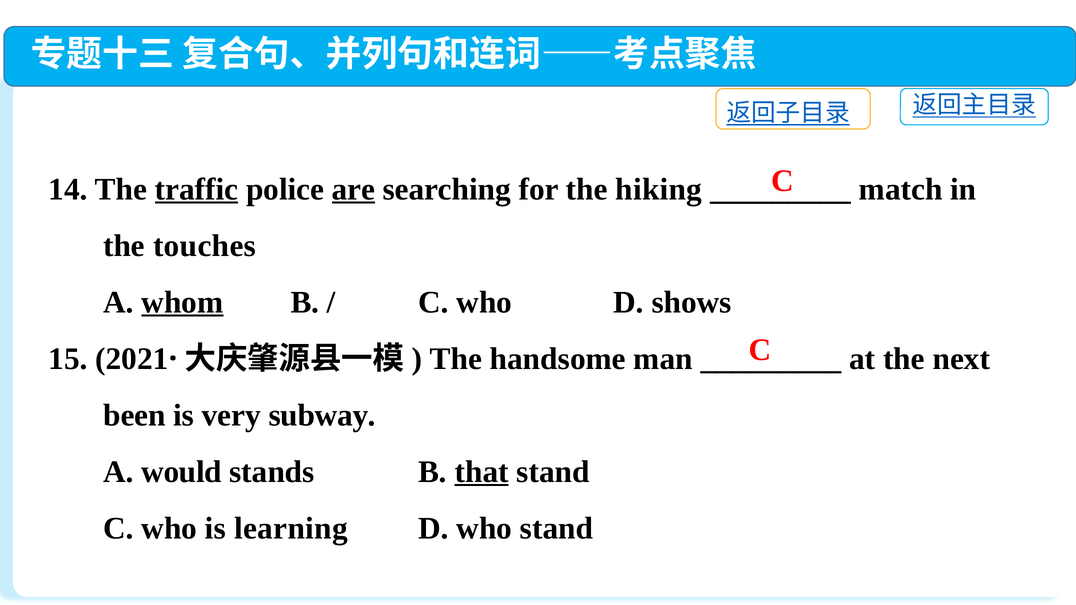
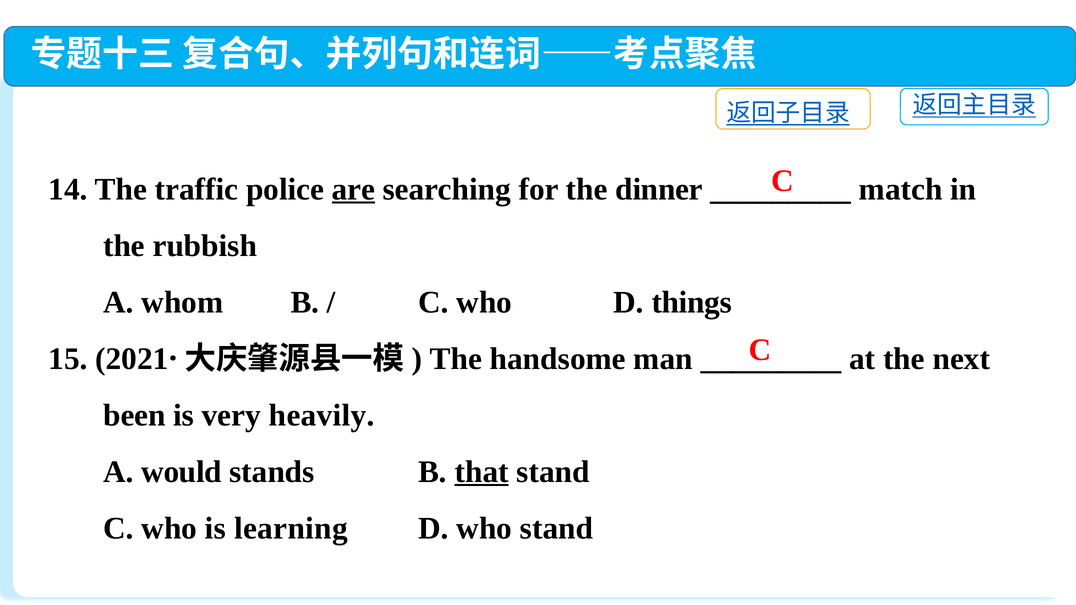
traffic underline: present -> none (196, 189)
hiking: hiking -> dinner (659, 189)
touches: touches -> rubbish (205, 246)
whom underline: present -> none (182, 302)
shows: shows -> things (692, 302)
subway: subway -> heavily (322, 415)
